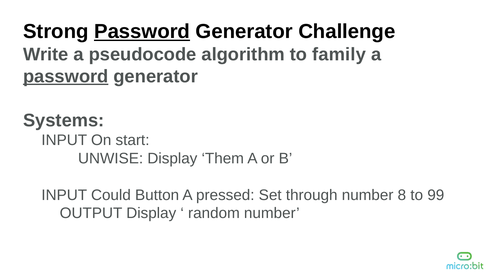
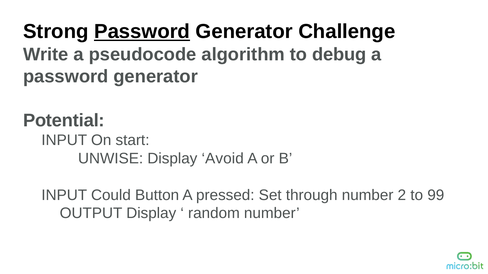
family: family -> debug (339, 55)
password underline: present -> none (66, 77)
Systems: Systems -> Potential (64, 121)
Them: Them -> Avoid (223, 159)
8: 8 -> 2 (402, 195)
